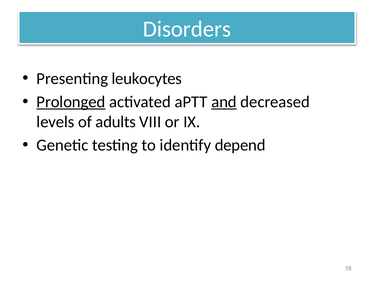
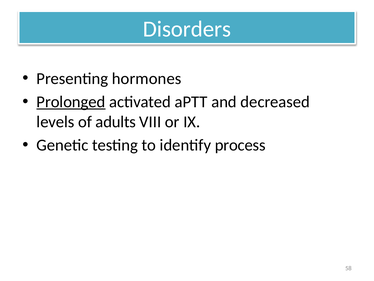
leukocytes: leukocytes -> hormones (147, 78)
and underline: present -> none (224, 102)
depend: depend -> process (240, 145)
